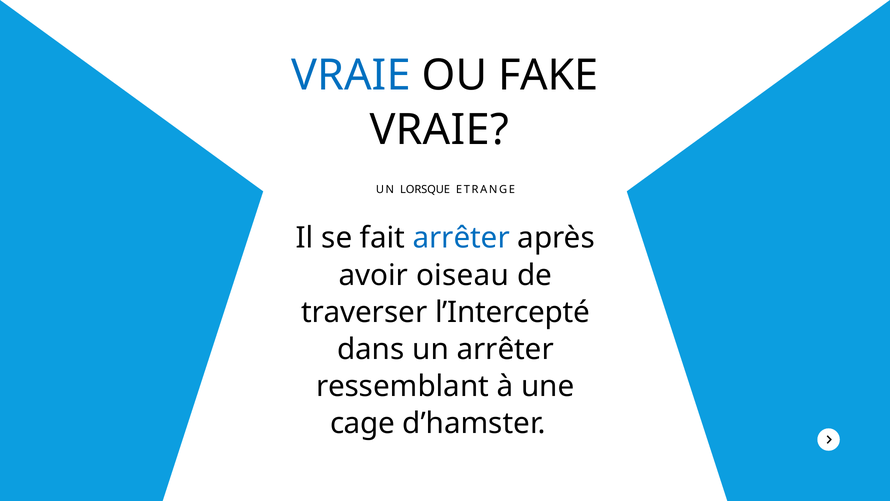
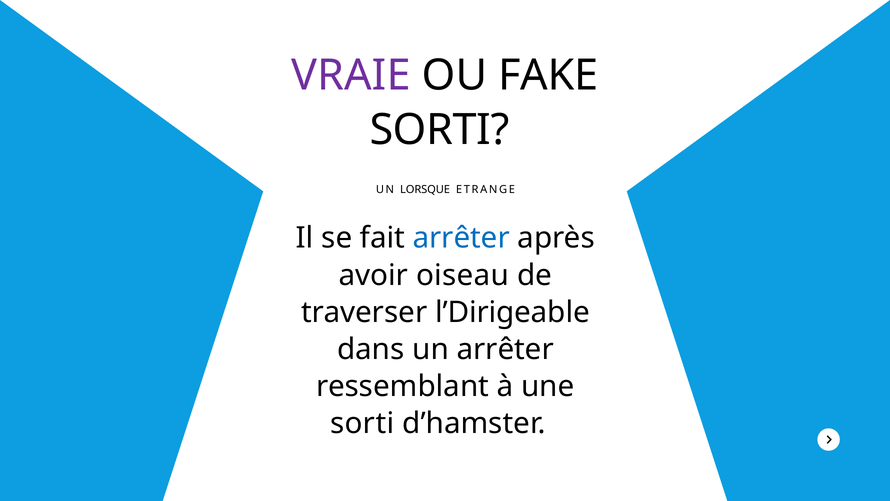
VRAIE colour: blue -> purple (351, 76)
VRAIE: VRAIE -> SORTI (440, 130)
l’Intercepté: l’Intercepté -> l’Dirigeable (512, 312)
cage: cage -> sorti (362, 423)
